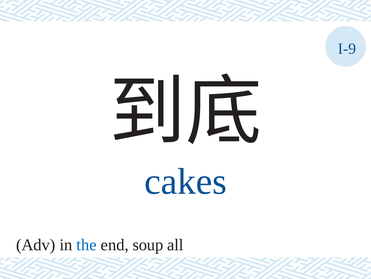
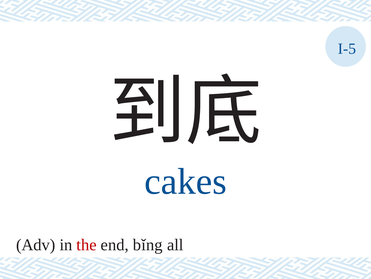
I-9: I-9 -> I-5 (347, 49)
the colour: blue -> red (87, 244)
soup: soup -> bǐng (148, 244)
